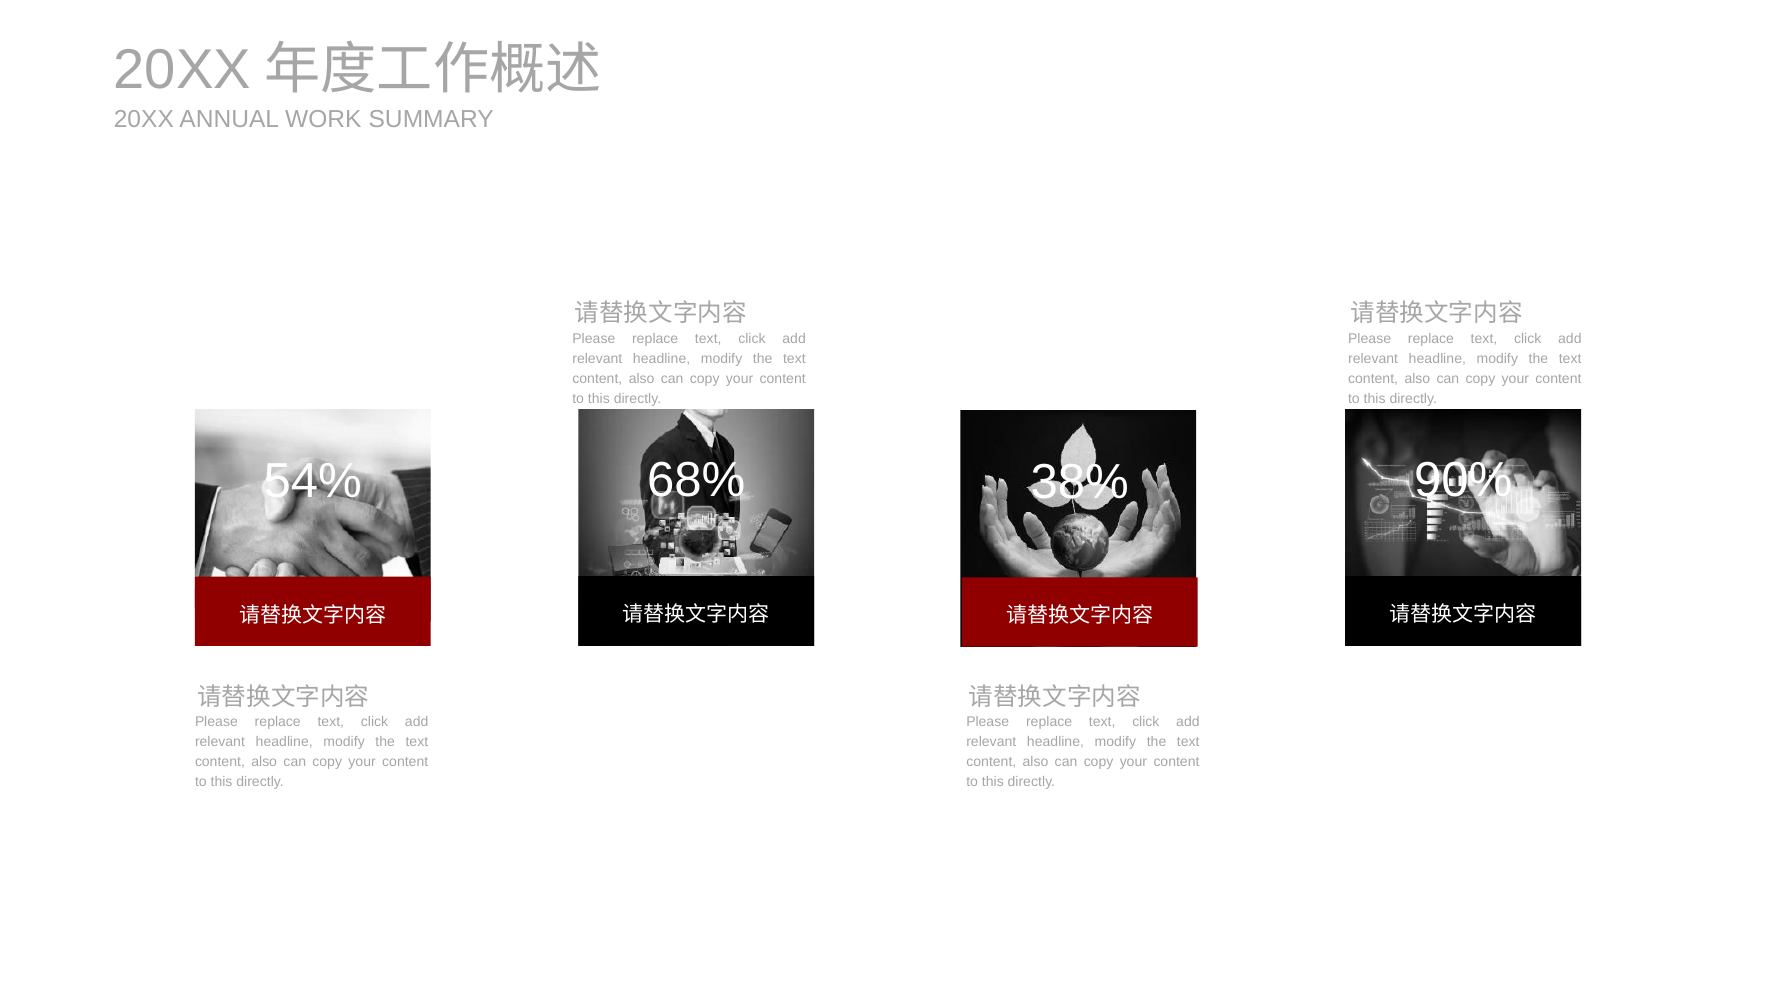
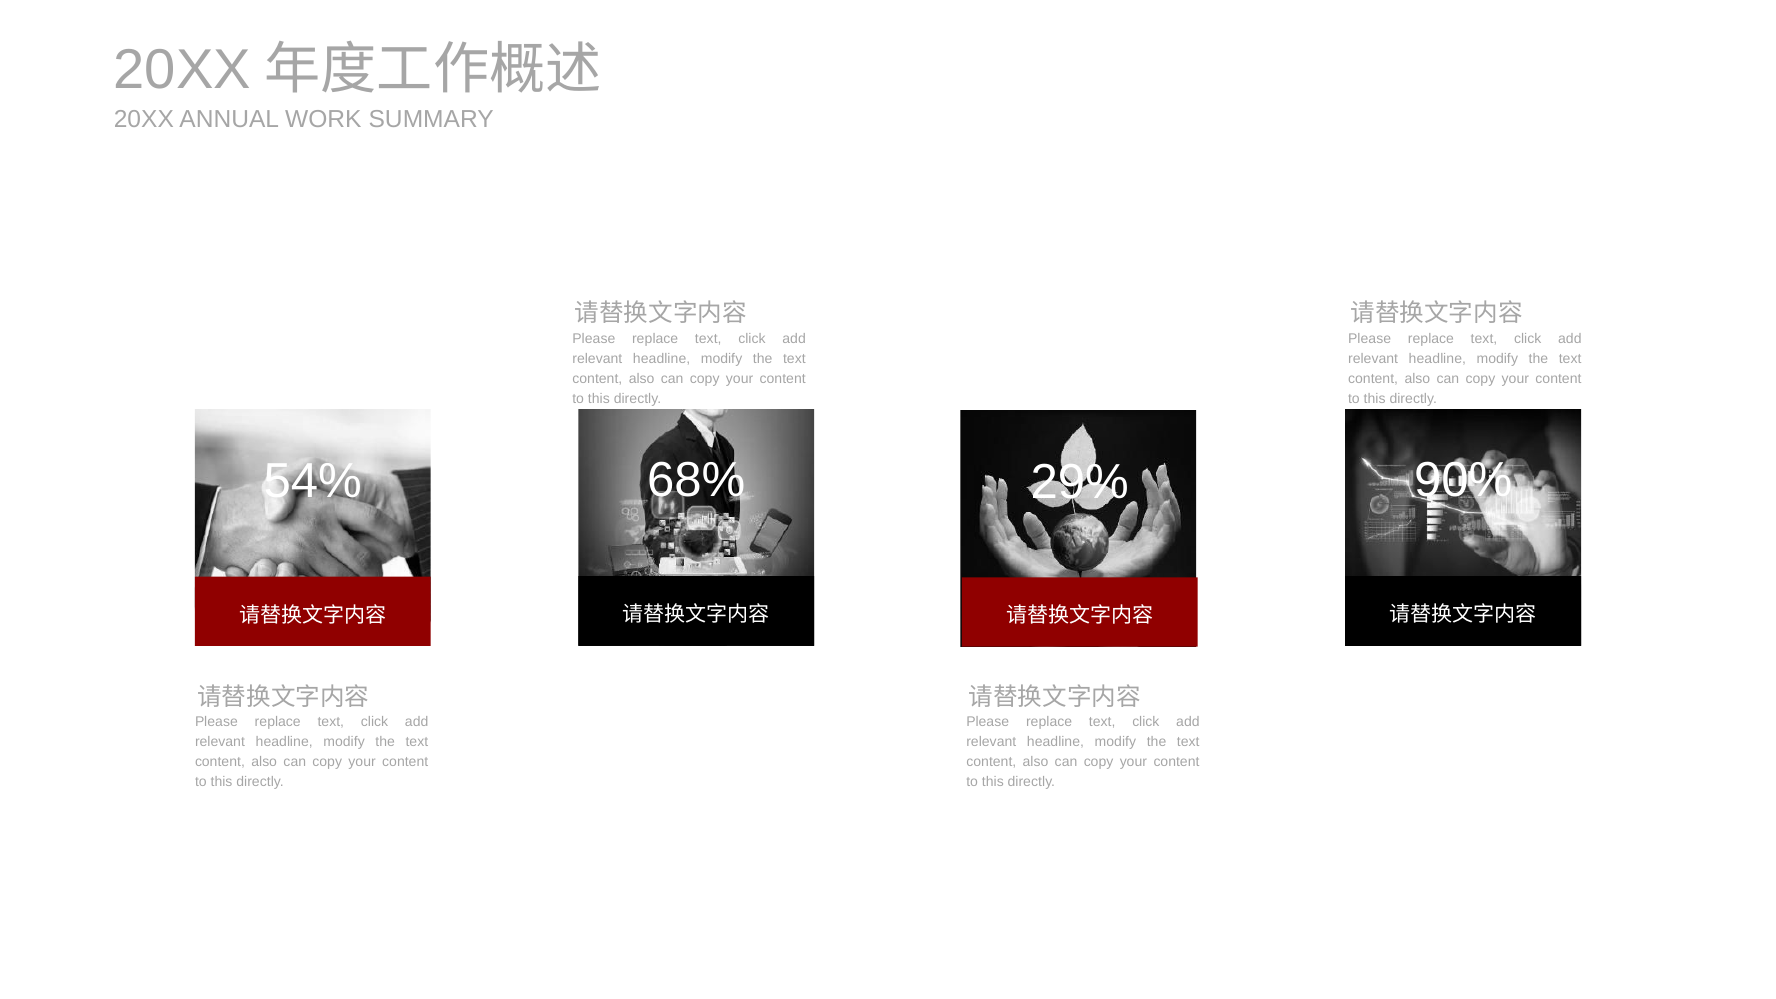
38%: 38% -> 29% (1080, 482)
